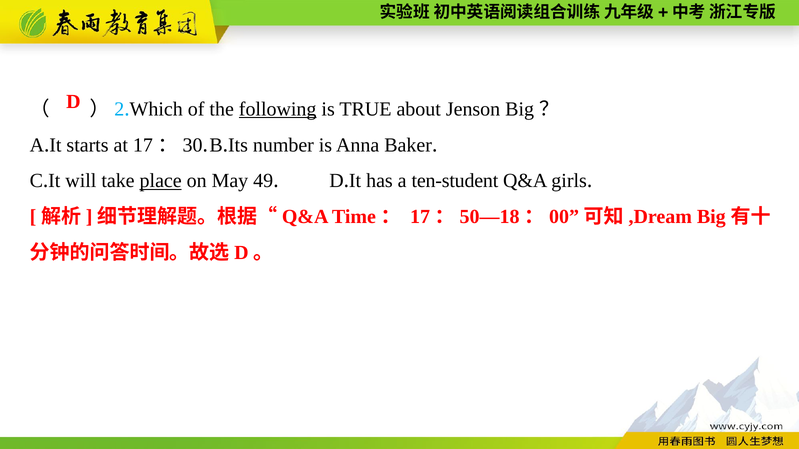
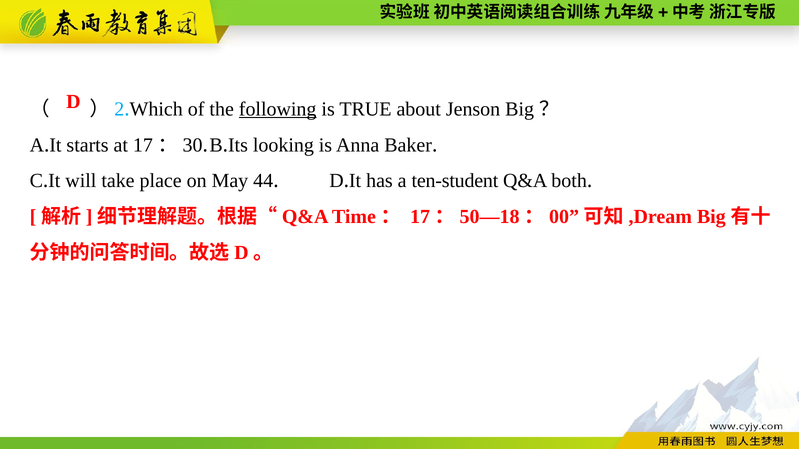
number: number -> looking (283, 145)
place underline: present -> none (161, 181)
49: 49 -> 44 (263, 181)
girls: girls -> both (569, 181)
